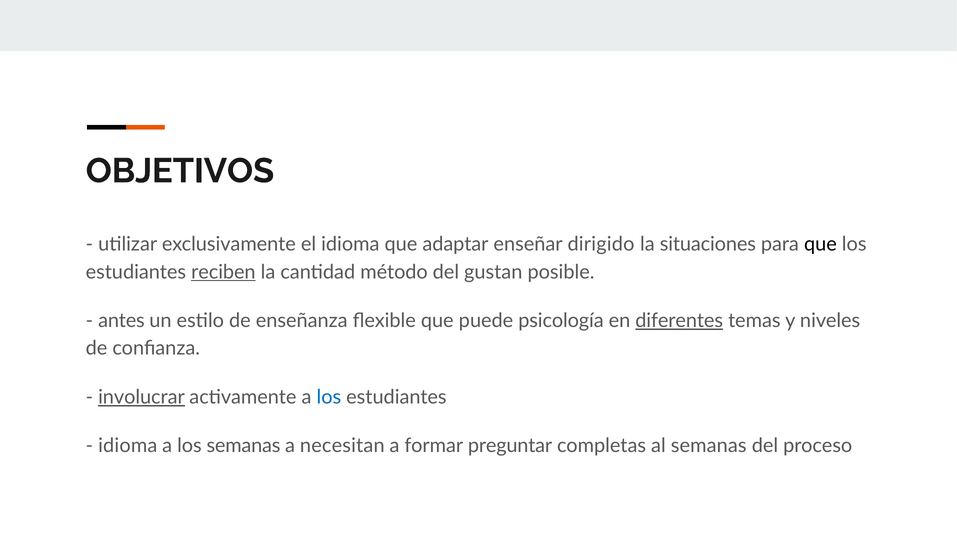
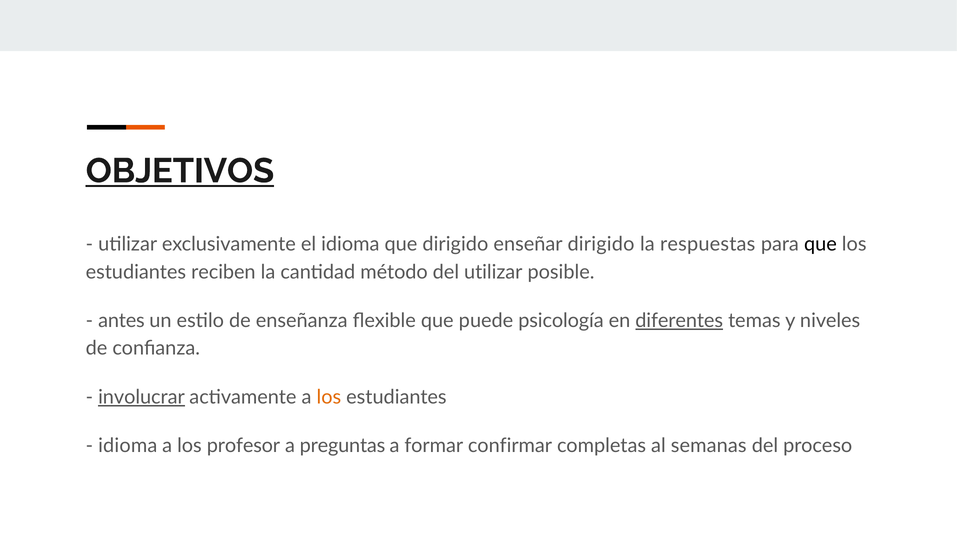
OBJETIVOS underline: none -> present (180, 171)
que adaptar: adaptar -> dirigido (455, 244)
situaciones: situaciones -> respuestas (708, 244)
reciben underline: present -> none (223, 272)
del gustan: gustan -> utilizar (493, 272)
los colour: blue -> orange (329, 397)
los semanas: semanas -> profesor (243, 445)
necesitan: necesitan -> preguntas (342, 445)
preguntar: preguntar -> confirmar (510, 445)
